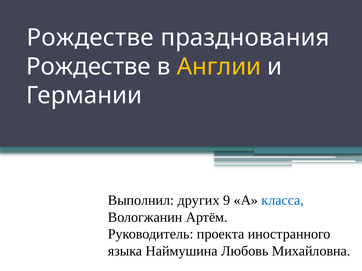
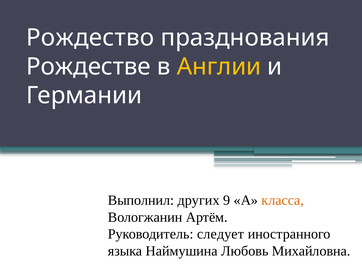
Рождестве: Рождестве -> Рождество (90, 38)
класса colour: blue -> orange (283, 201)
проекта: проекта -> следует (221, 235)
